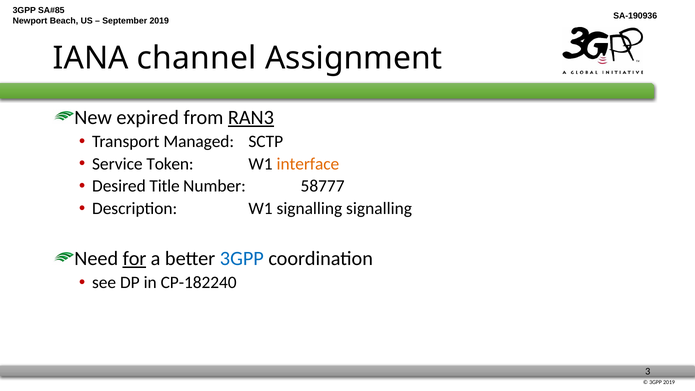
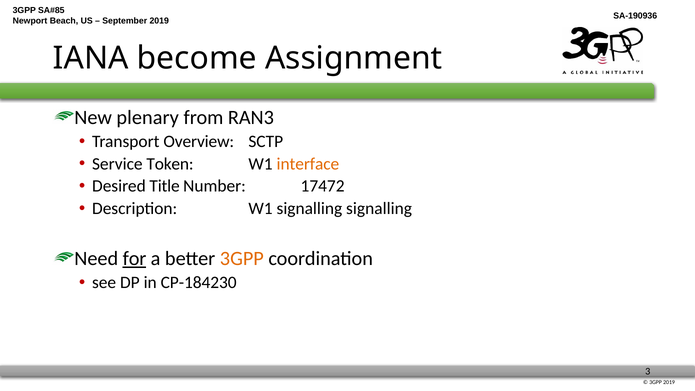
channel: channel -> become (197, 58)
expired: expired -> plenary (148, 118)
RAN3 underline: present -> none (251, 118)
Managed: Managed -> Overview (199, 141)
58777: 58777 -> 17472 (323, 186)
3GPP colour: blue -> orange (242, 258)
CP-182240: CP-182240 -> CP-184230 (199, 282)
